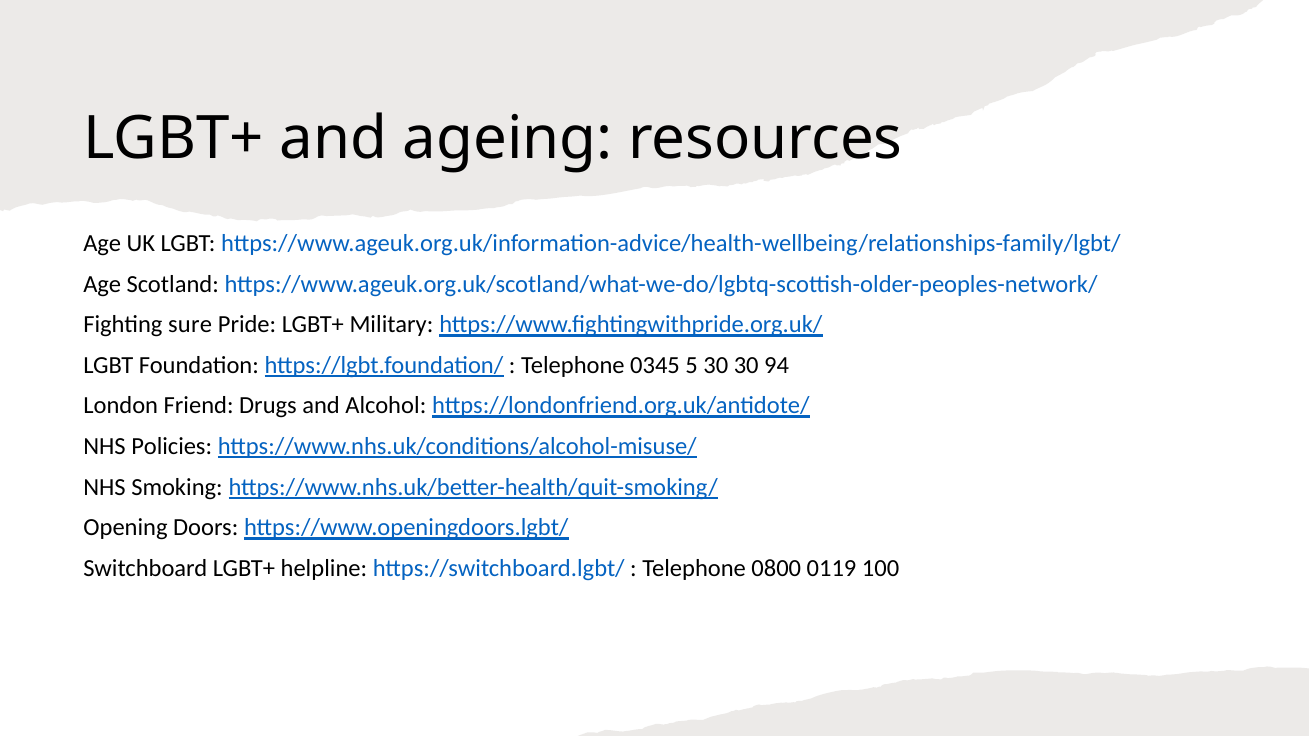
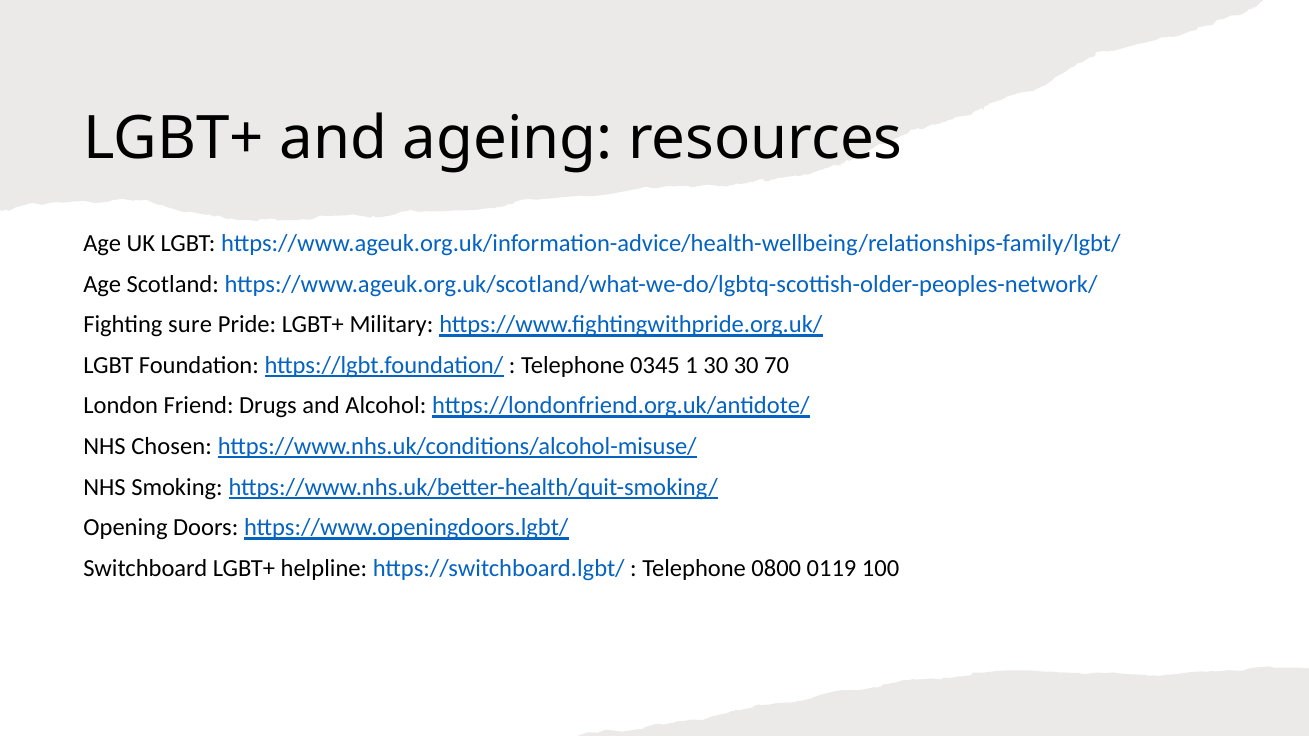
5: 5 -> 1 (692, 365)
94: 94 -> 70 (777, 365)
Policies: Policies -> Chosen (172, 447)
